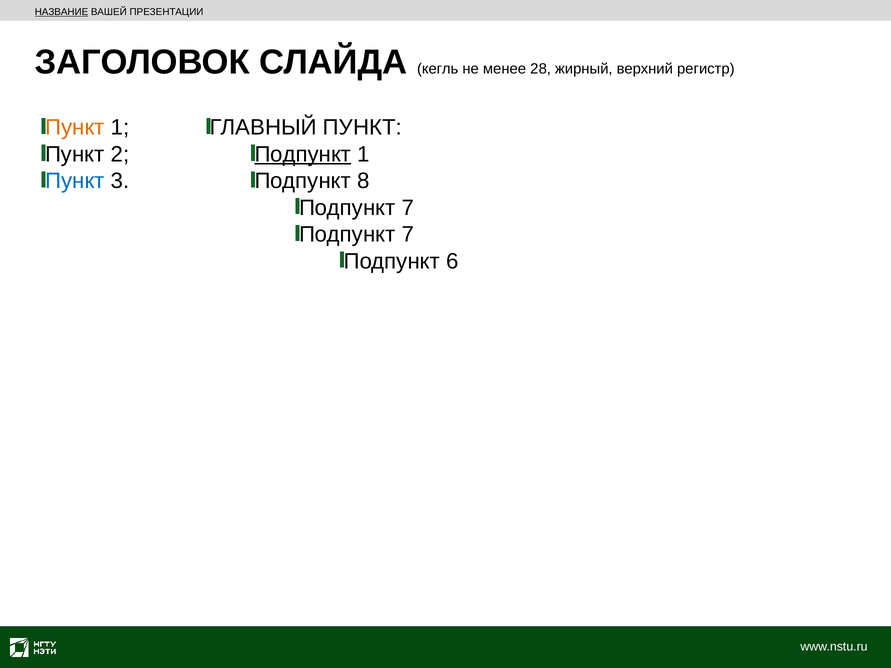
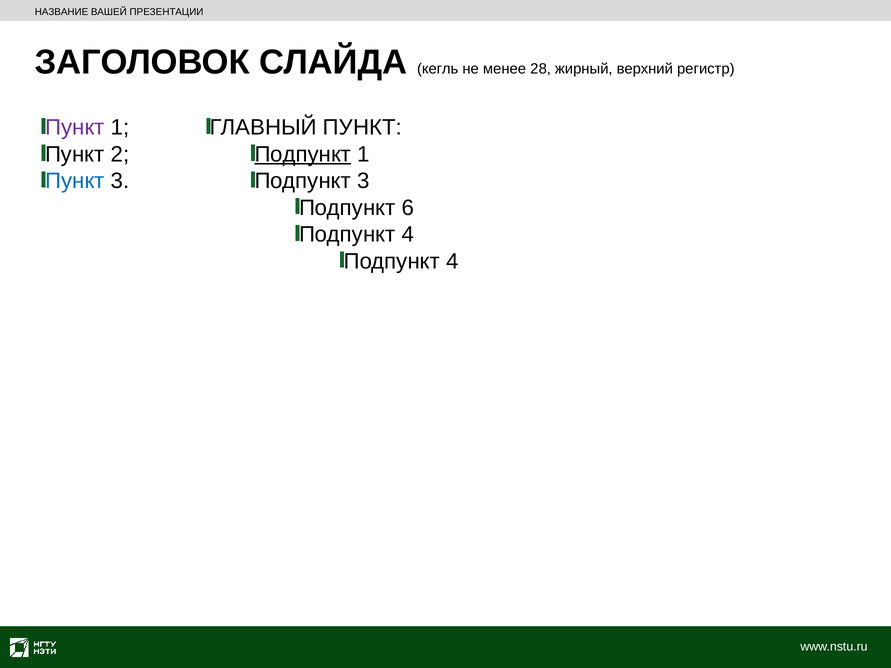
НАЗВАНИЕ underline: present -> none (62, 12)
Пункт colour: orange -> purple (75, 128)
Подпункт 8: 8 -> 3 (363, 181)
7: 7 -> 6 (408, 208)
7: 7 -> 4 (408, 235)
6: 6 -> 4 (452, 261)
